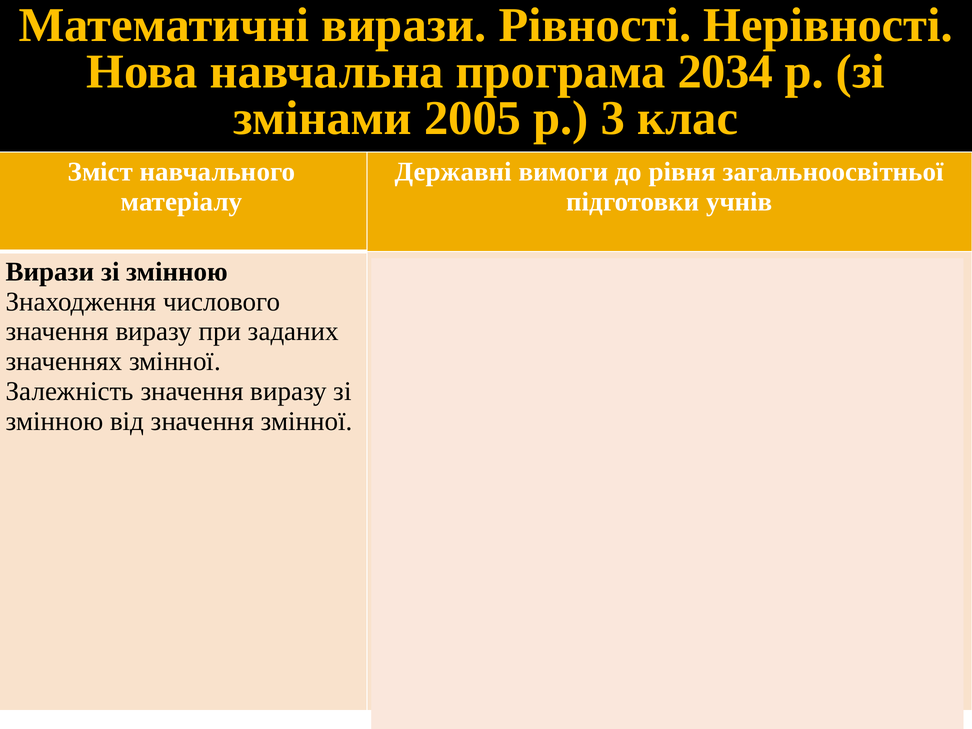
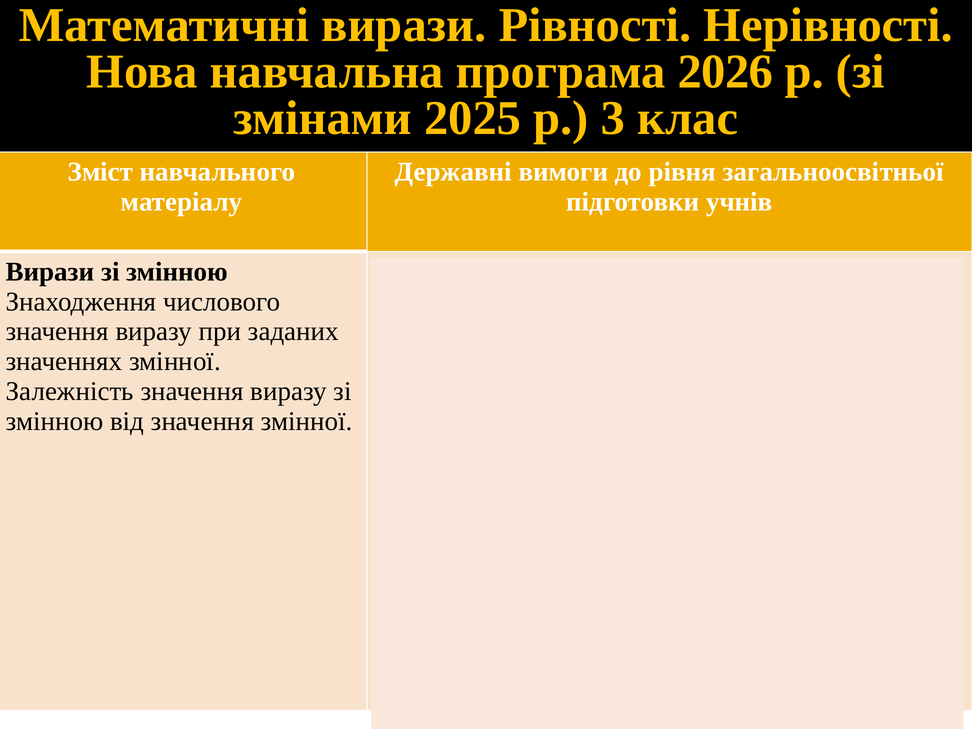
2034: 2034 -> 2026 (725, 72)
2005: 2005 -> 2025 (473, 118)
